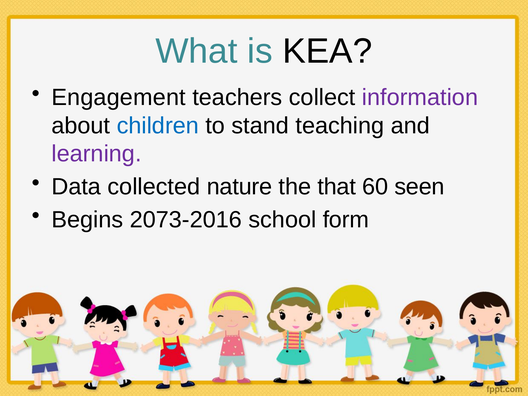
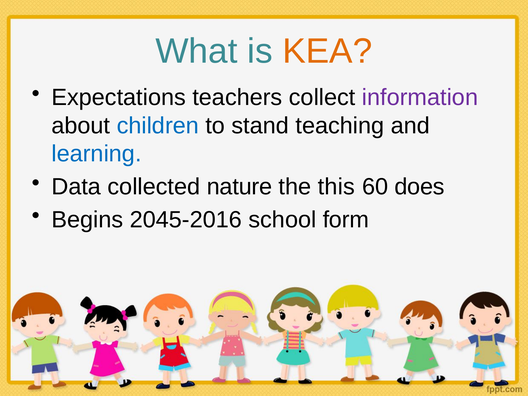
KEA colour: black -> orange (327, 51)
Engagement: Engagement -> Expectations (119, 98)
learning colour: purple -> blue (97, 154)
that: that -> this (336, 187)
seen: seen -> does (420, 187)
2073-2016: 2073-2016 -> 2045-2016 (186, 220)
